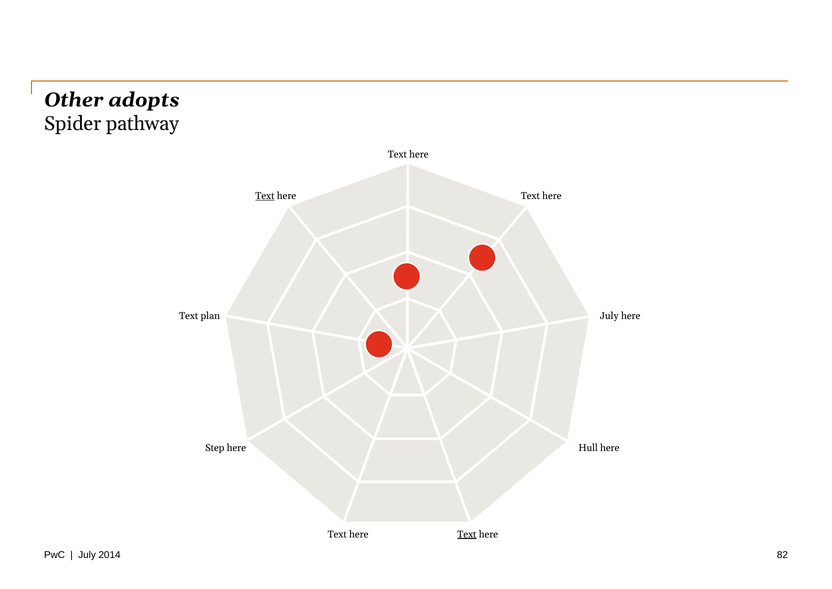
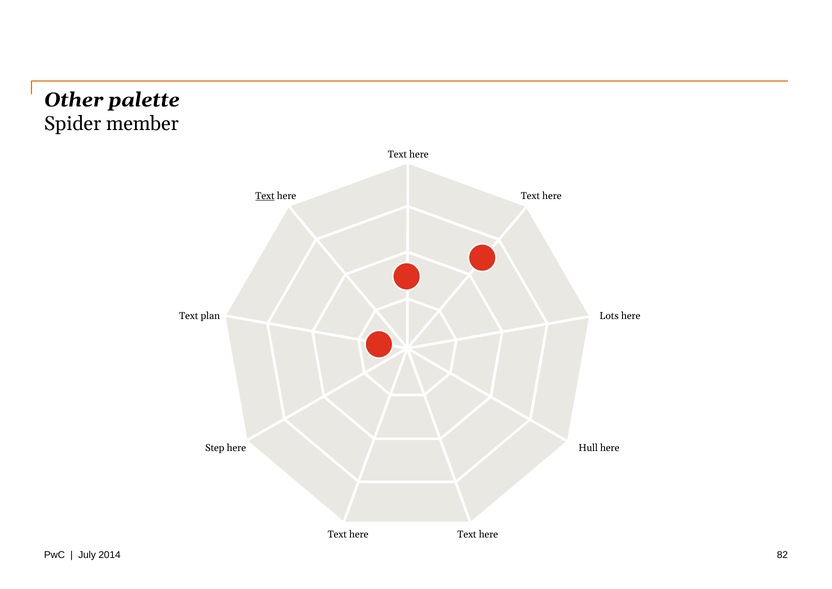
adopts: adopts -> palette (144, 100)
pathway: pathway -> member (142, 123)
July: July -> Lots (609, 316)
Text underline: present -> none (467, 534)
